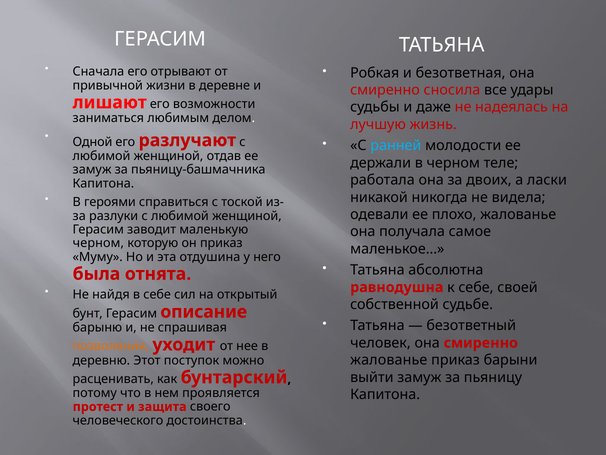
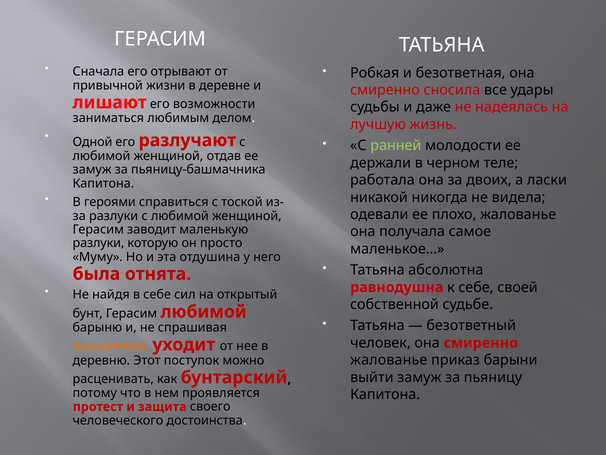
ранней colour: light blue -> light green (396, 146)
черном: черном -> разлуки (98, 243)
он приказ: приказ -> просто (221, 243)
Герасим описание: описание -> любимой (204, 312)
